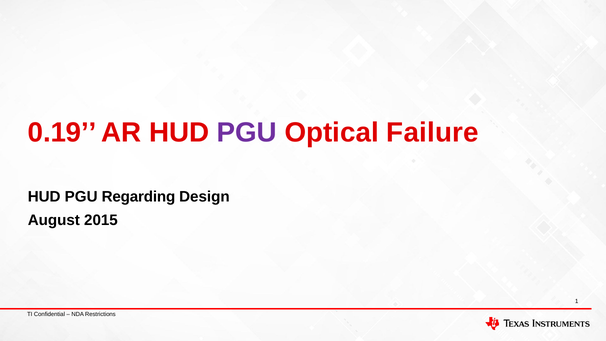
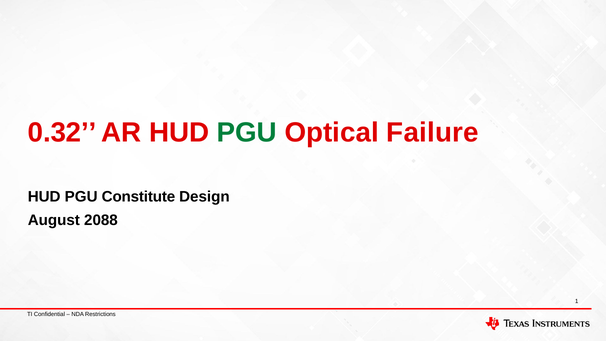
0.19: 0.19 -> 0.32 (62, 132)
PGU colour: purple -> green (247, 132)
Regarding: Regarding -> Constitute (138, 197)
2015: 2015 -> 2088 (101, 220)
